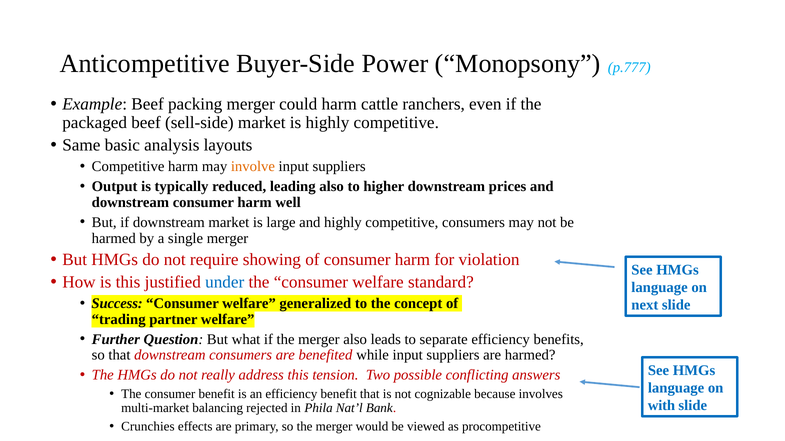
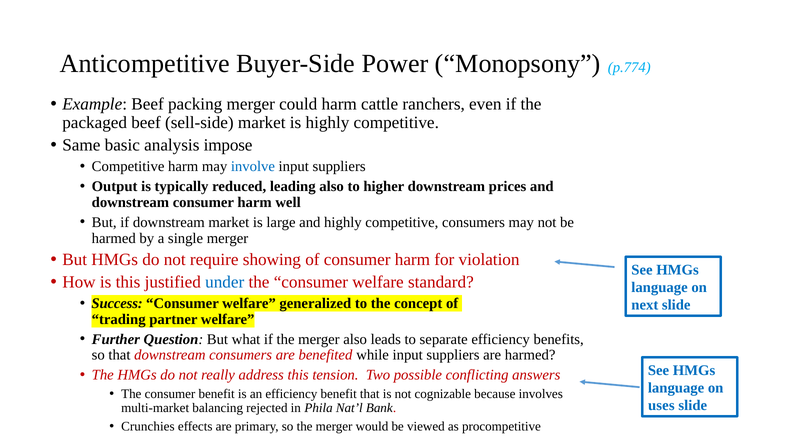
p.777: p.777 -> p.774 (629, 67)
layouts: layouts -> impose (228, 145)
involve colour: orange -> blue (253, 167)
with: with -> uses (661, 406)
